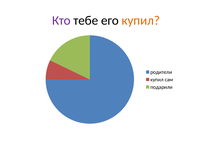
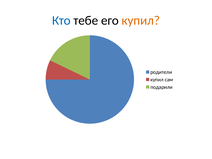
Кто colour: purple -> blue (61, 21)
